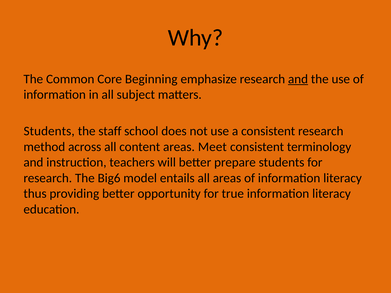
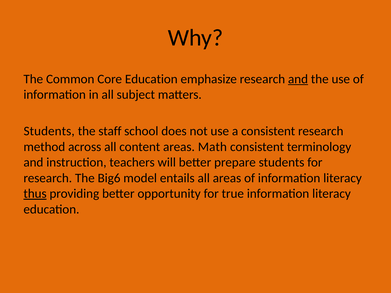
Core Beginning: Beginning -> Education (151, 79)
Meet: Meet -> Math (212, 147)
thus underline: none -> present (35, 194)
